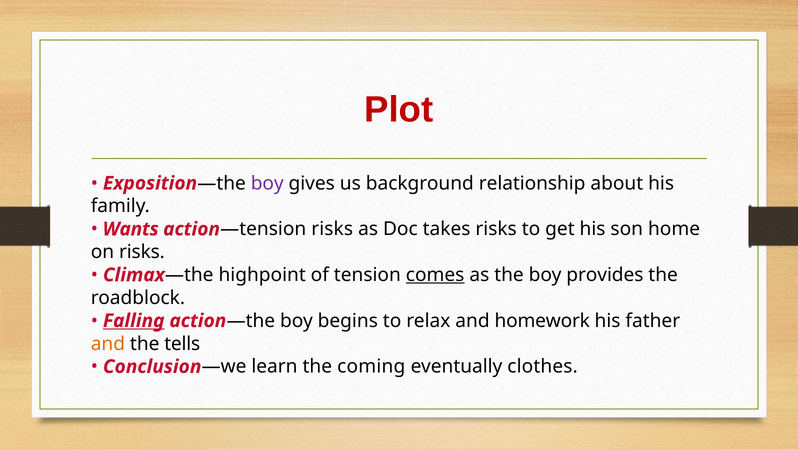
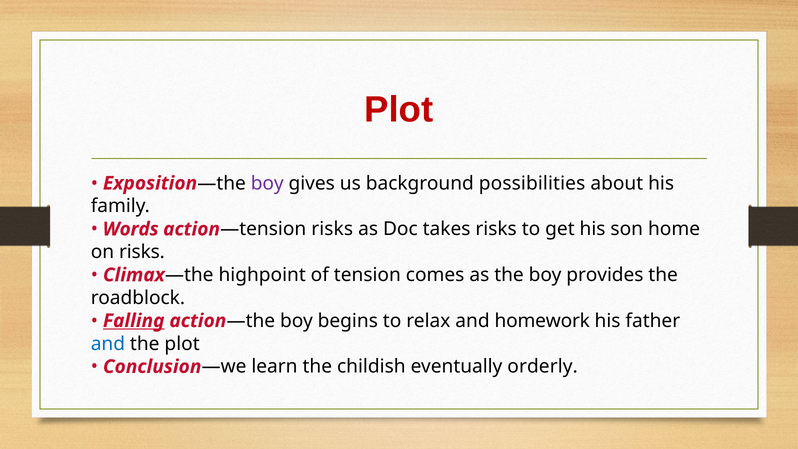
relationship: relationship -> possibilities (532, 183)
Wants: Wants -> Words (131, 229)
comes underline: present -> none (435, 275)
and colour: orange -> blue (108, 344)
the tells: tells -> plot (182, 344)
coming: coming -> childish (371, 367)
clothes: clothes -> orderly (543, 367)
